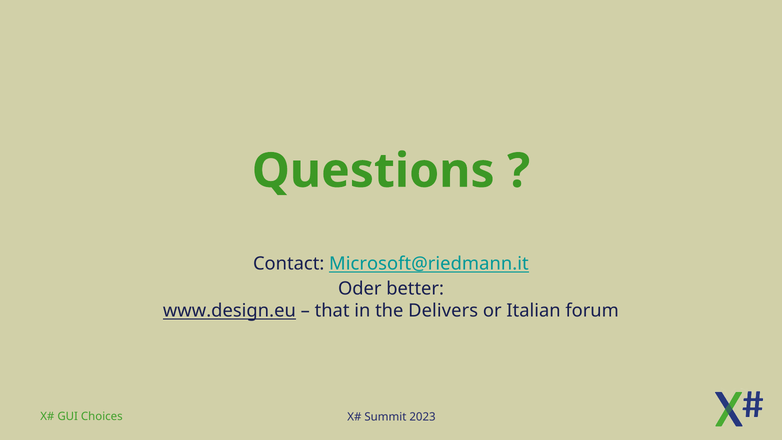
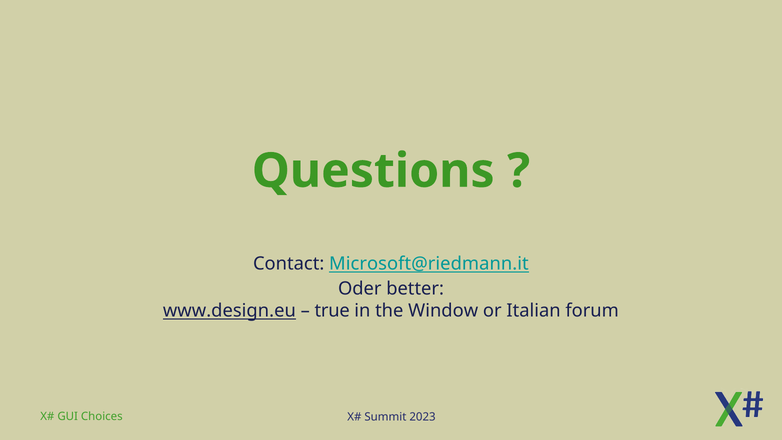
that: that -> true (332, 311)
Delivers: Delivers -> Window (443, 311)
